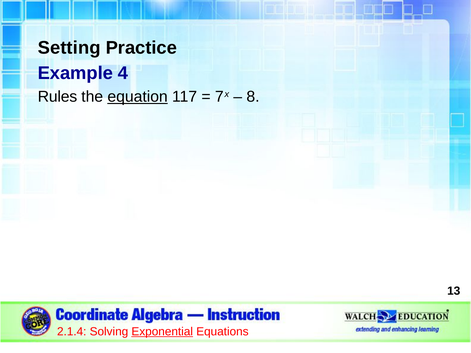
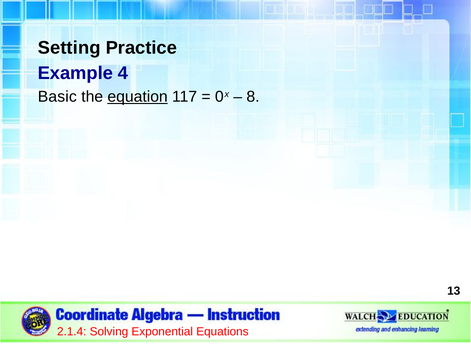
Rules: Rules -> Basic (57, 97)
7: 7 -> 0 (219, 97)
Exponential underline: present -> none (162, 332)
